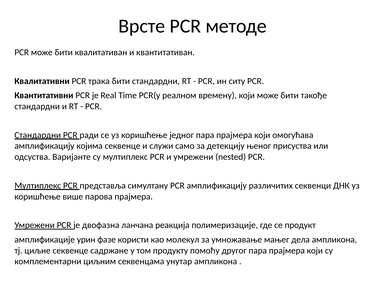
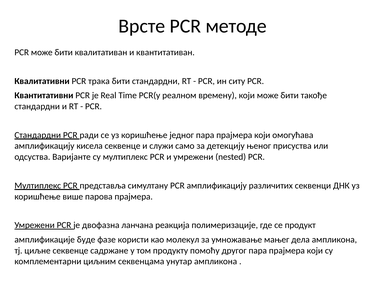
којима: којима -> кисела (90, 146)
урин: урин -> буде (86, 239)
